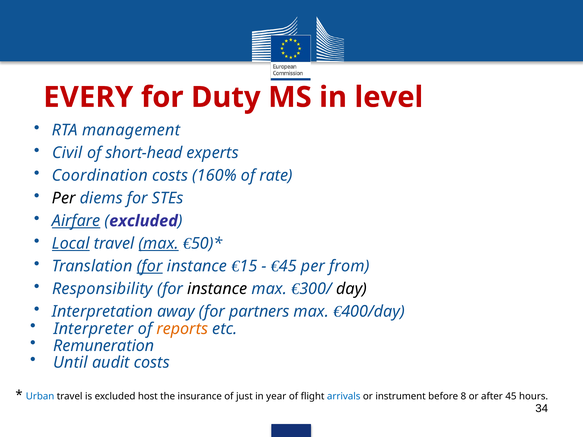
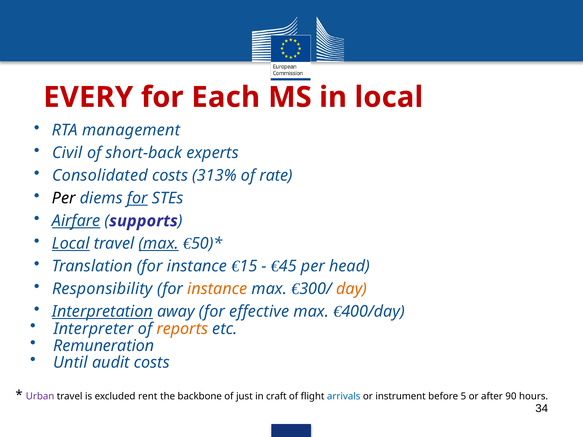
Duty: Duty -> Each (226, 97)
in level: level -> local (389, 97)
short-head: short-head -> short-back (144, 153)
Coordination: Coordination -> Consolidated (100, 176)
160%: 160% -> 313% (214, 176)
for underline: none -> present (137, 198)
excluded: excluded -> supports (143, 221)
for underline: present -> none (150, 266)
from: from -> head (349, 266)
instance colour: black -> orange (217, 289)
day colour: black -> orange (352, 289)
Interpretation underline: none -> present (102, 312)
partners: partners -> effective (259, 312)
Urban colour: blue -> purple (40, 396)
host: host -> rent (148, 396)
insurance: insurance -> backbone (200, 396)
year: year -> craft (276, 396)
8: 8 -> 5 (463, 396)
after 45: 45 -> 90 (511, 396)
